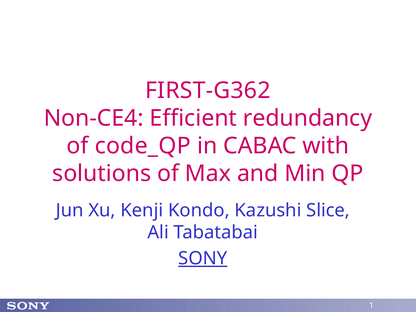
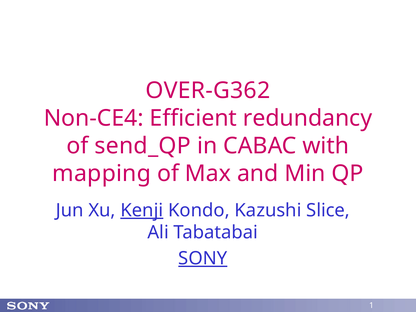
FIRST-G362: FIRST-G362 -> OVER-G362 (208, 90)
code_QP: code_QP -> send_QP (143, 146)
solutions: solutions -> mapping (102, 174)
Kenji underline: none -> present (142, 210)
